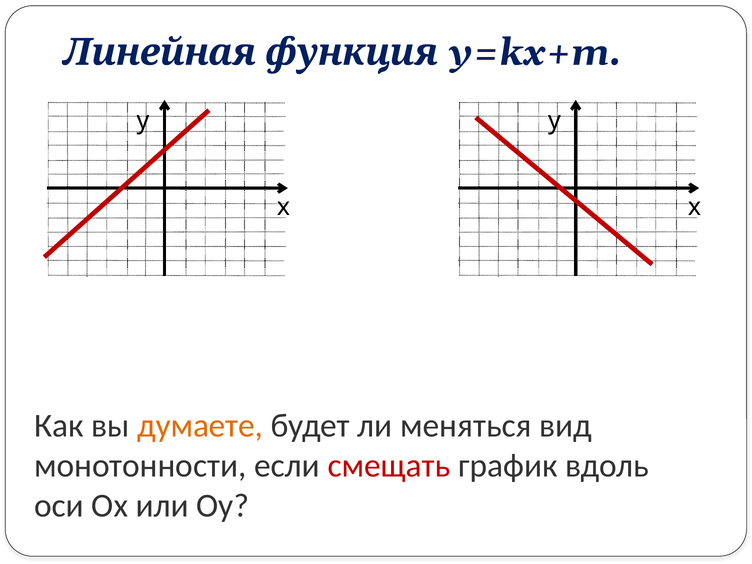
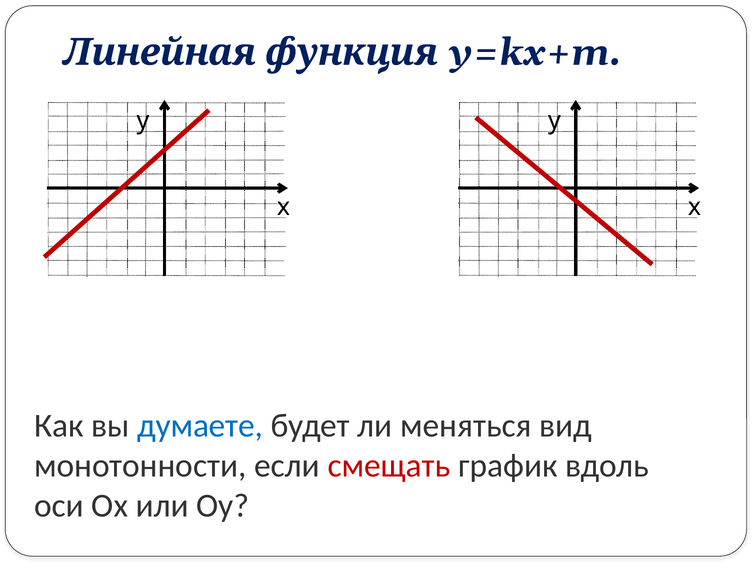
думаете colour: orange -> blue (200, 426)
